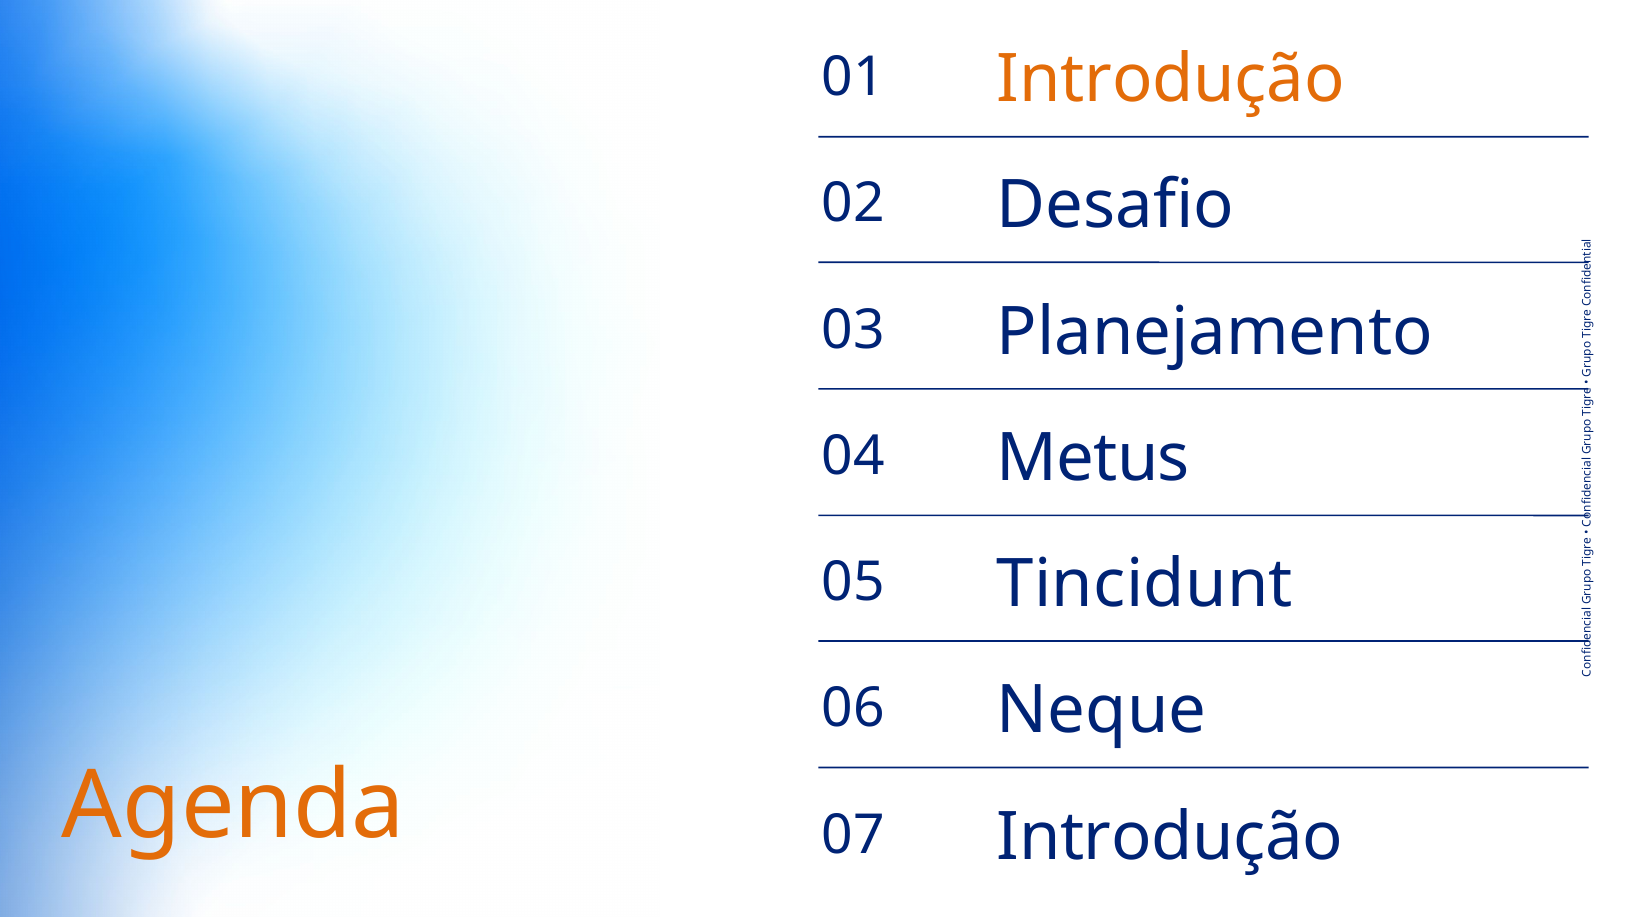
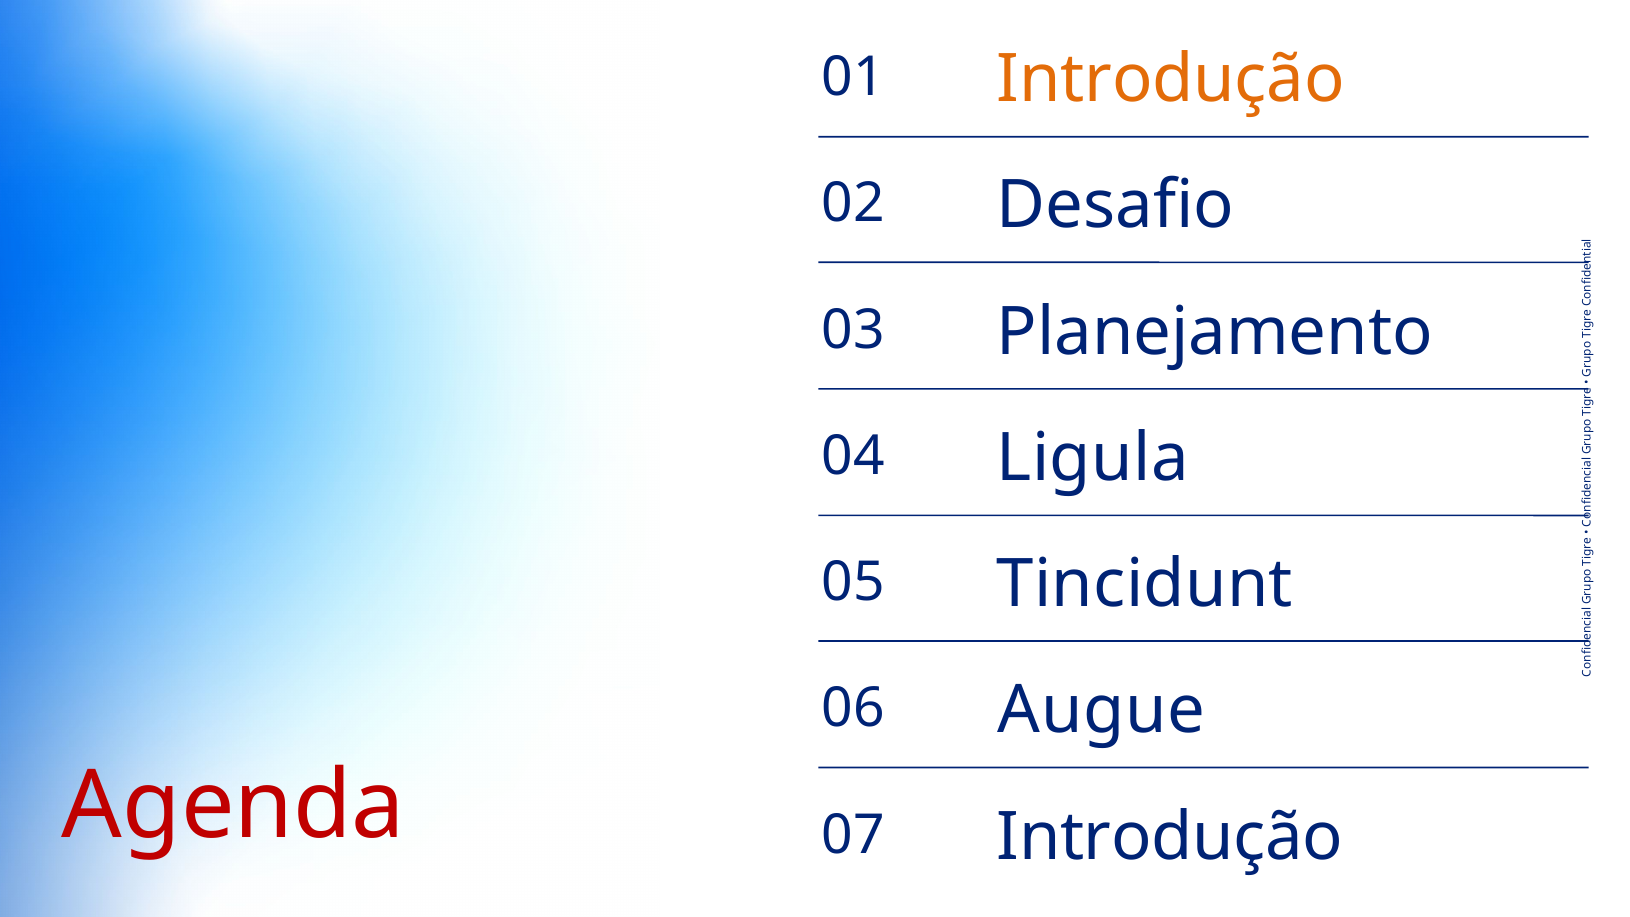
Metus: Metus -> Ligula (1093, 458)
Neque: Neque -> Augue (1101, 711)
Agenda colour: orange -> red (234, 806)
